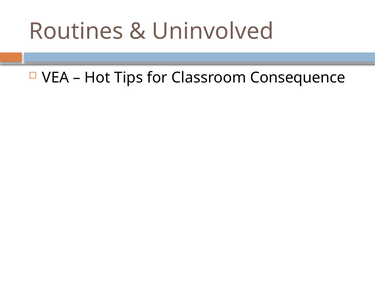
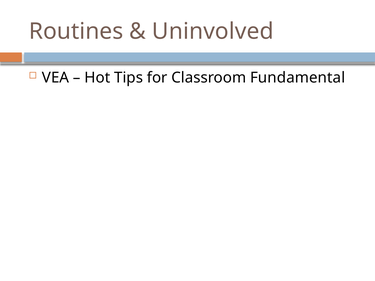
Consequence: Consequence -> Fundamental (298, 78)
